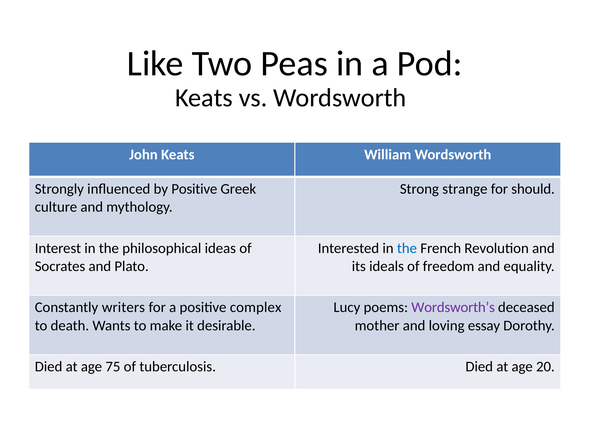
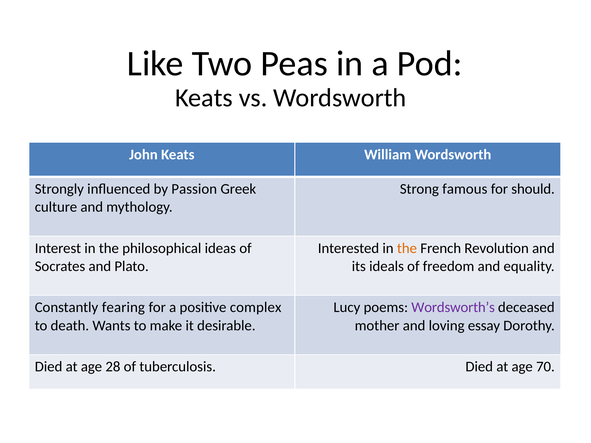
by Positive: Positive -> Passion (194, 189)
strange: strange -> famous (465, 189)
the colour: blue -> orange (407, 248)
writers: writers -> fearing (123, 308)
75: 75 -> 28 (113, 367)
20: 20 -> 70 (545, 367)
